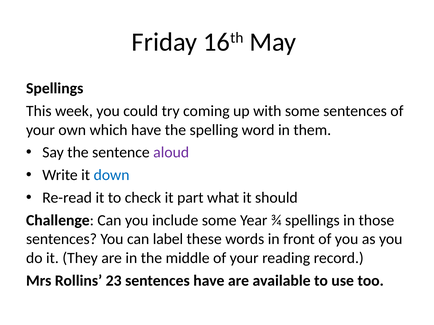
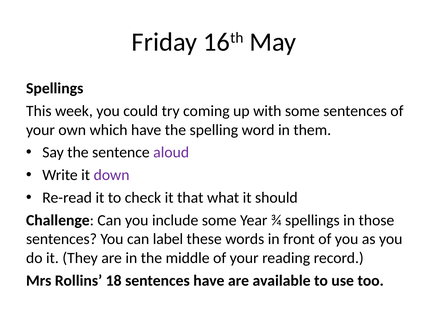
down colour: blue -> purple (112, 175)
part: part -> that (190, 198)
23: 23 -> 18 (114, 281)
